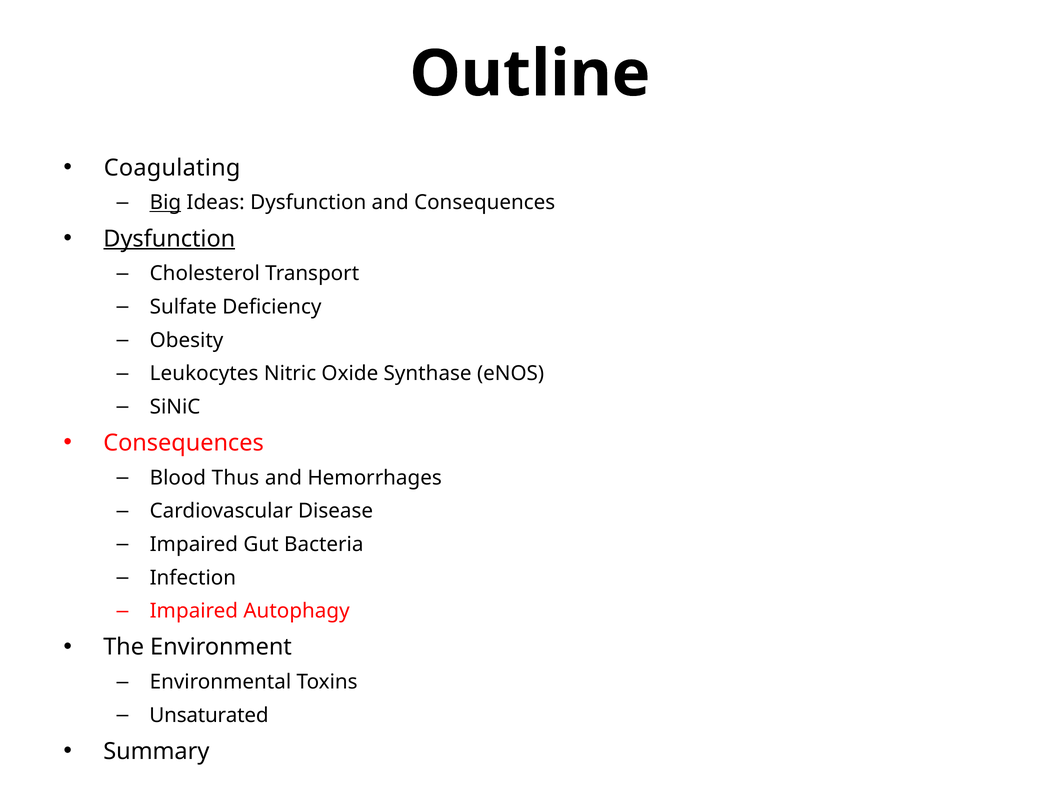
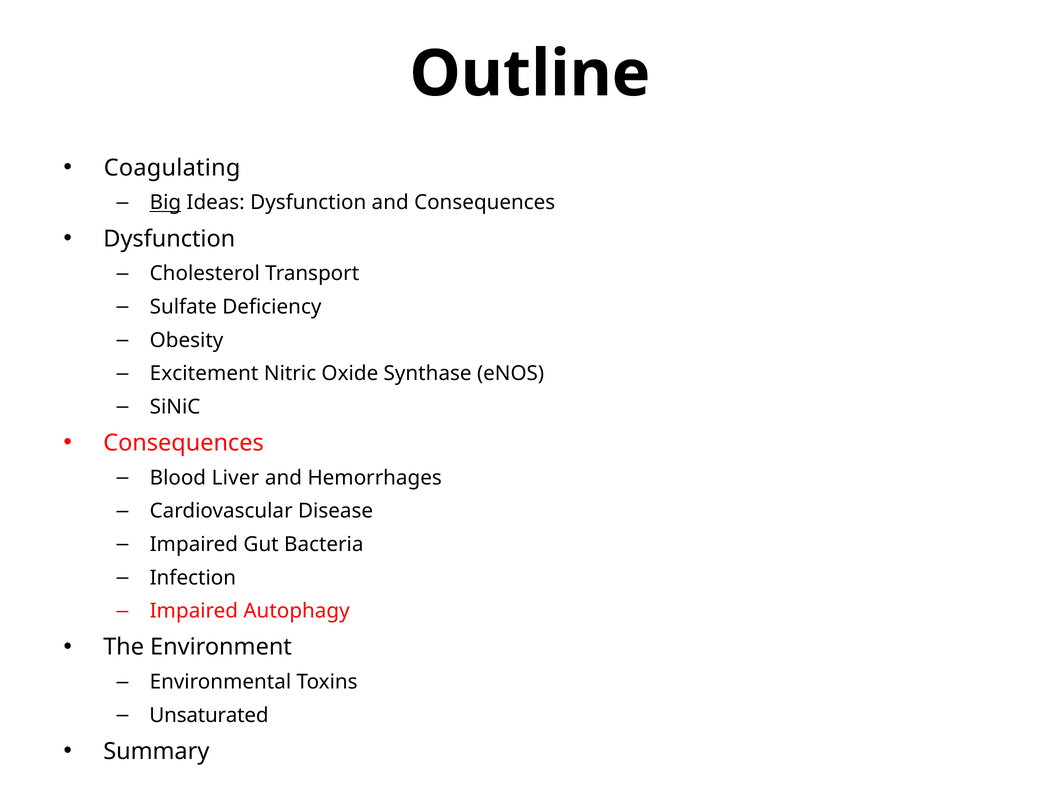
Dysfunction underline: present -> none (169, 239)
Leukocytes: Leukocytes -> Excitement (204, 374)
Thus: Thus -> Liver (235, 478)
